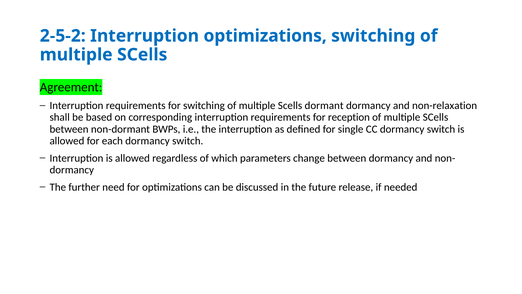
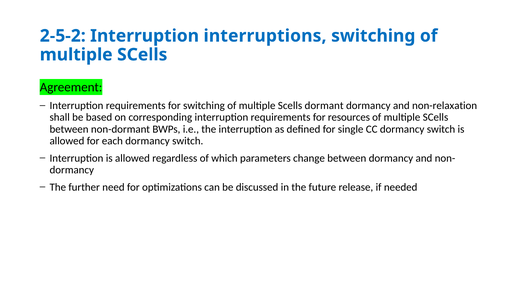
Interruption optimizations: optimizations -> interruptions (265, 36)
reception: reception -> resources (349, 117)
